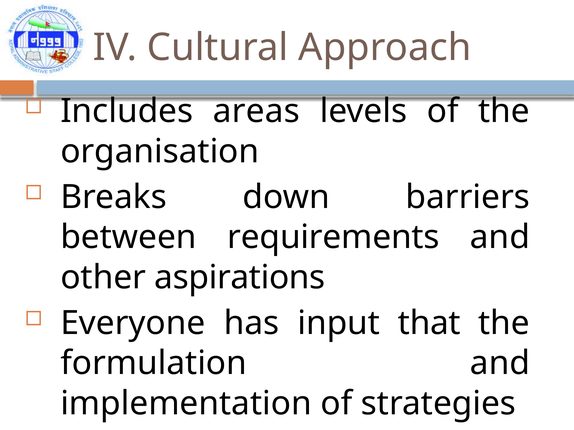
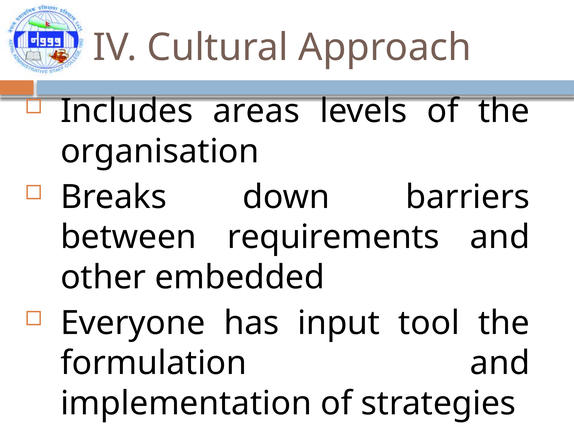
aspirations: aspirations -> embedded (240, 278)
that: that -> tool (429, 323)
